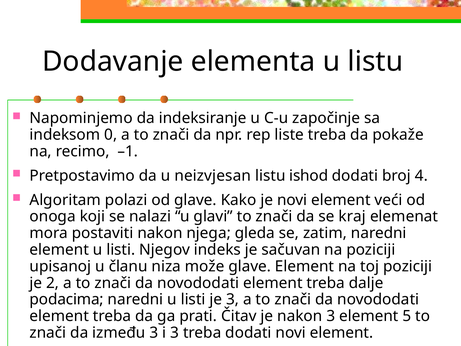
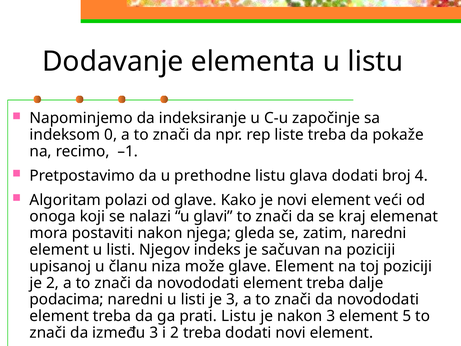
neizvjesan: neizvjesan -> prethodne (213, 176)
ishod: ishod -> glava (309, 176)
prati Čitav: Čitav -> Listu (239, 316)
i 3: 3 -> 2 (175, 333)
